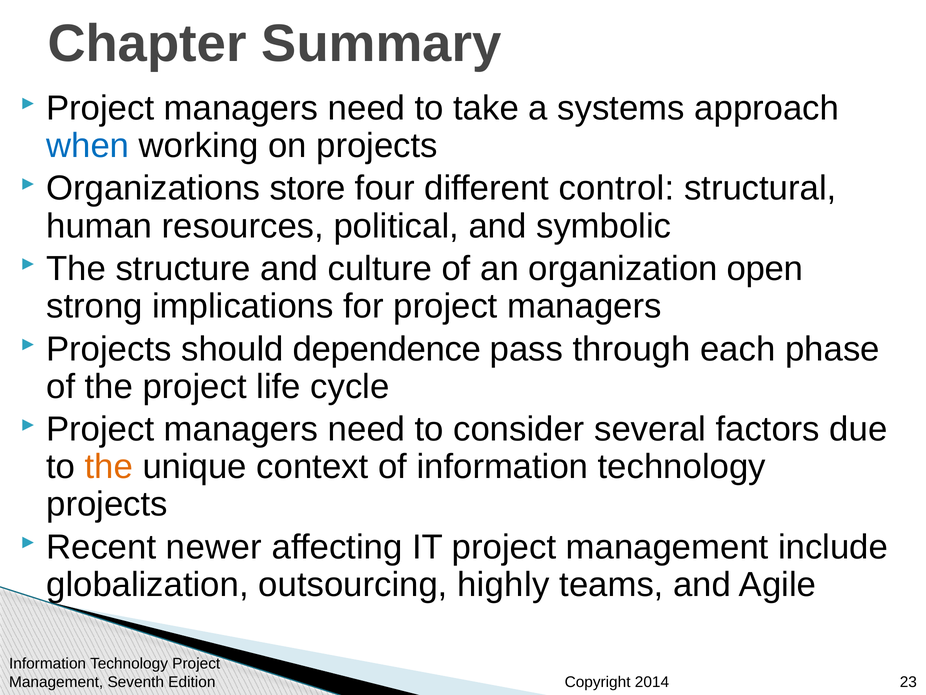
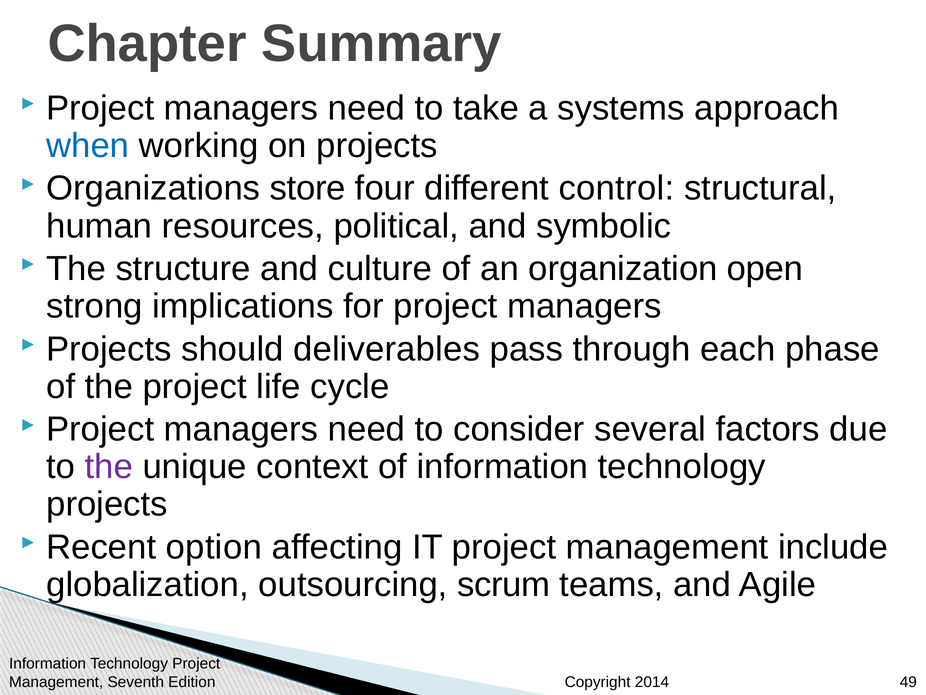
dependence: dependence -> deliverables (387, 349)
the colour: orange -> purple (109, 467)
newer: newer -> option (214, 547)
highly: highly -> scrum (504, 584)
23: 23 -> 49 (908, 682)
